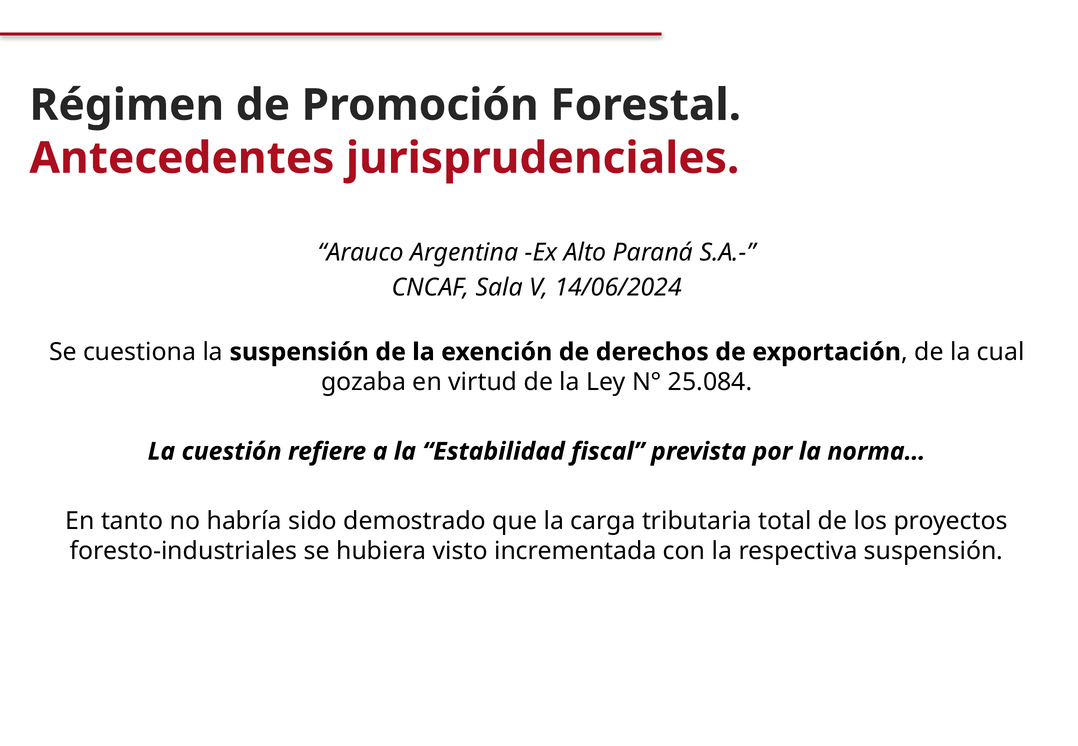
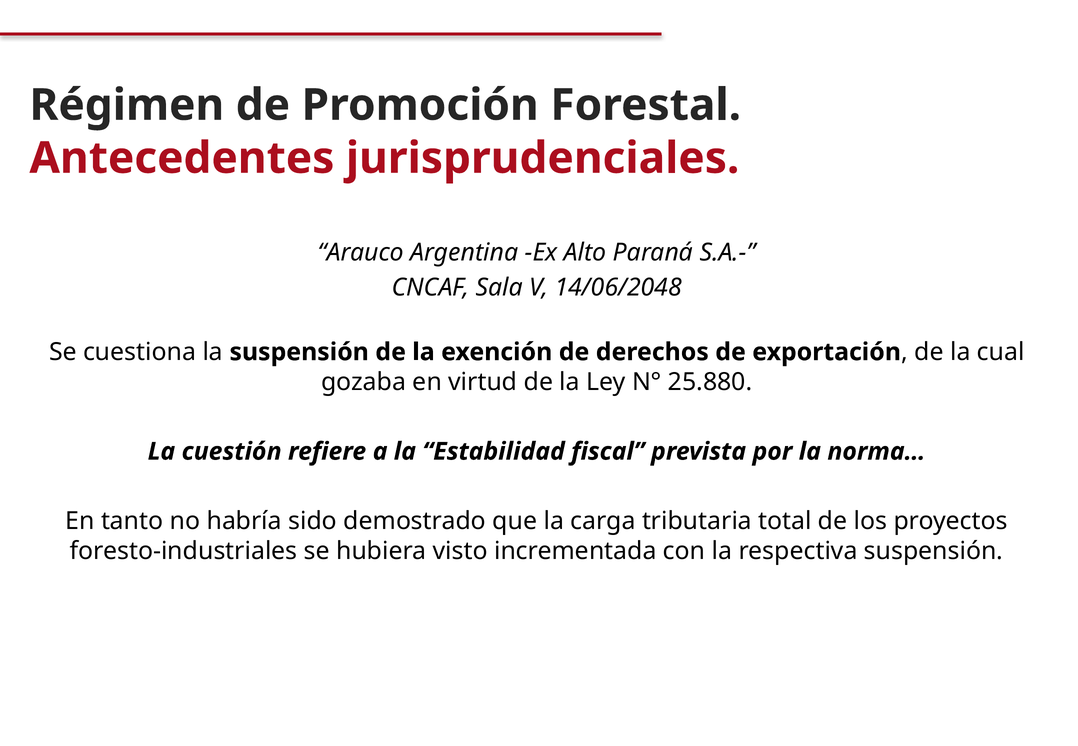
14/06/2024: 14/06/2024 -> 14/06/2048 (618, 287)
25.084: 25.084 -> 25.880 (710, 382)
